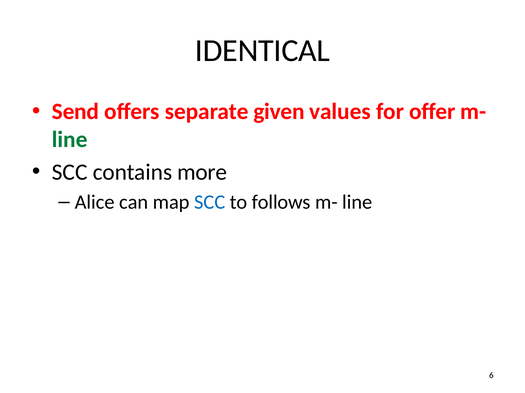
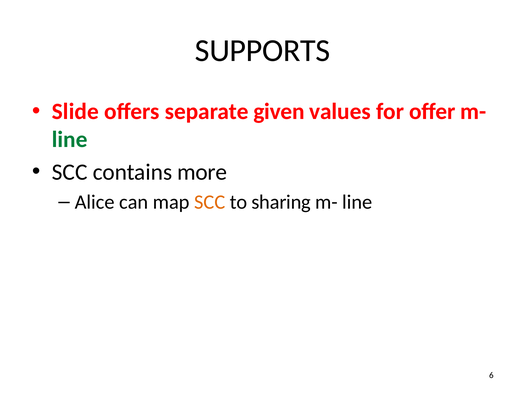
IDENTICAL: IDENTICAL -> SUPPORTS (263, 51)
Send: Send -> Slide (75, 112)
SCC colour: blue -> orange (210, 203)
follows: follows -> sharing (281, 203)
